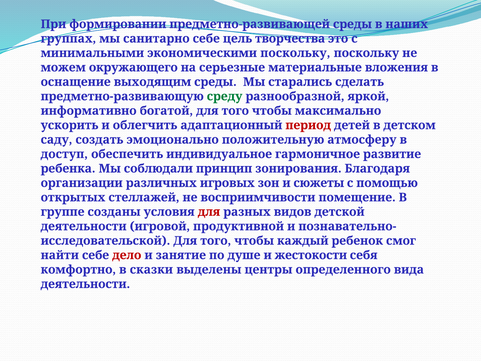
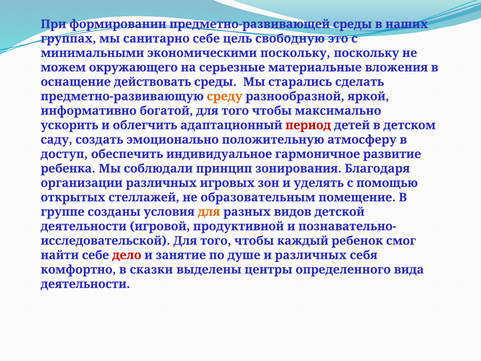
творчества: творчества -> свободную (290, 39)
выходящим: выходящим -> действовать (153, 82)
среду colour: green -> orange (225, 96)
сюжеты: сюжеты -> уделять (319, 183)
восприимчивости: восприимчивости -> образовательным (258, 197)
для colour: red -> orange (209, 212)
и жестокости: жестокости -> различных (311, 255)
